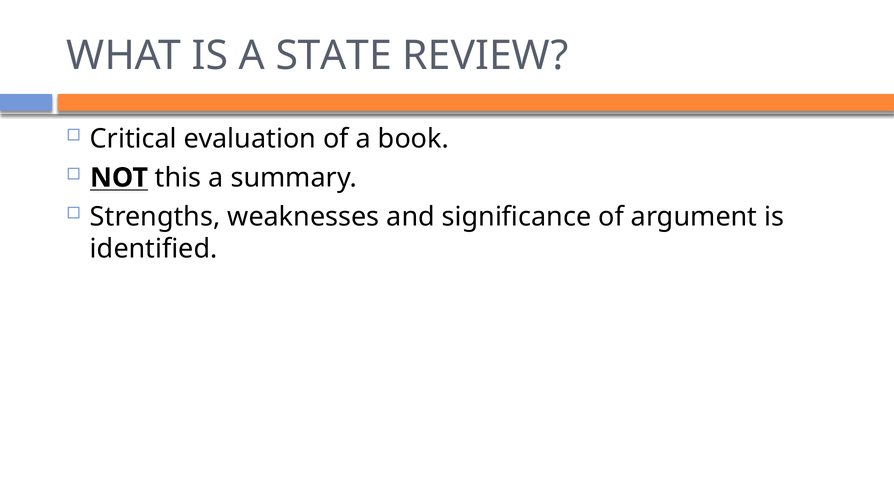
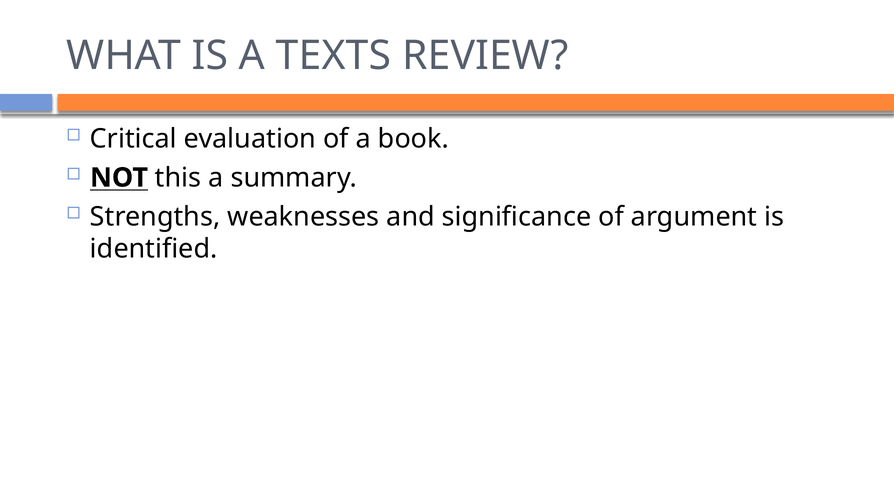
STATE: STATE -> TEXTS (333, 56)
